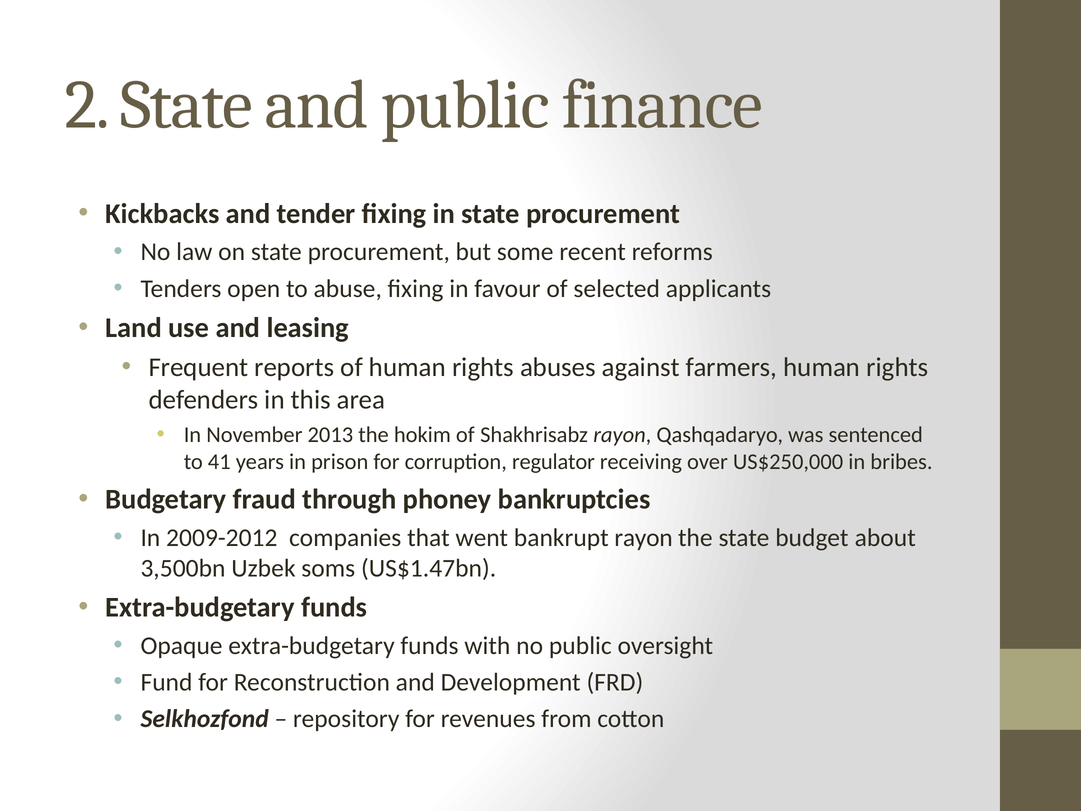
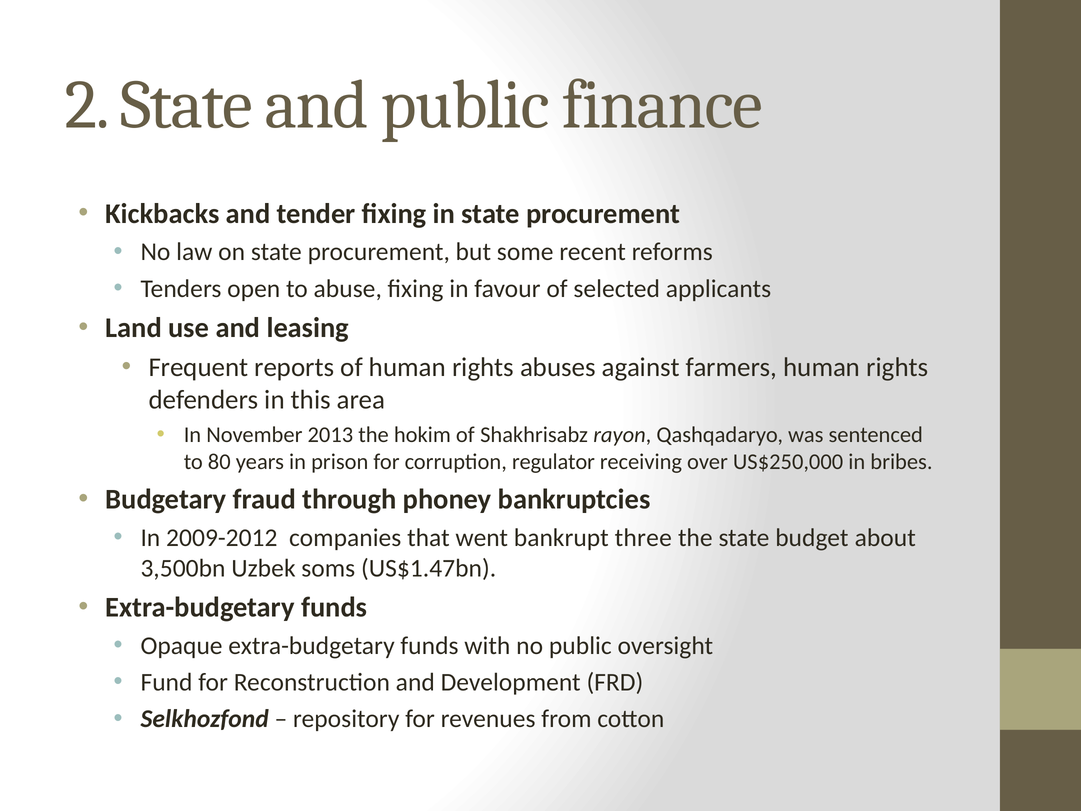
41: 41 -> 80 (219, 462)
bankrupt rayon: rayon -> three (643, 537)
